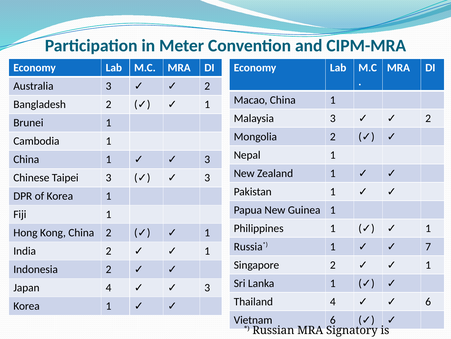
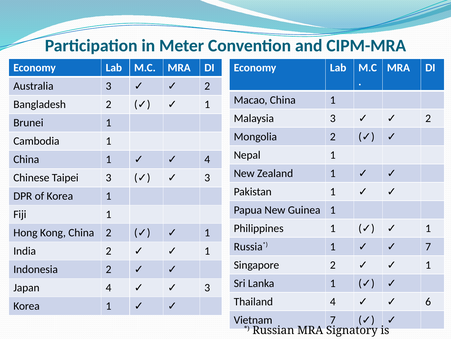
3: 3 -> 4 (207, 159)
Vietnam 6: 6 -> 7 (333, 319)
